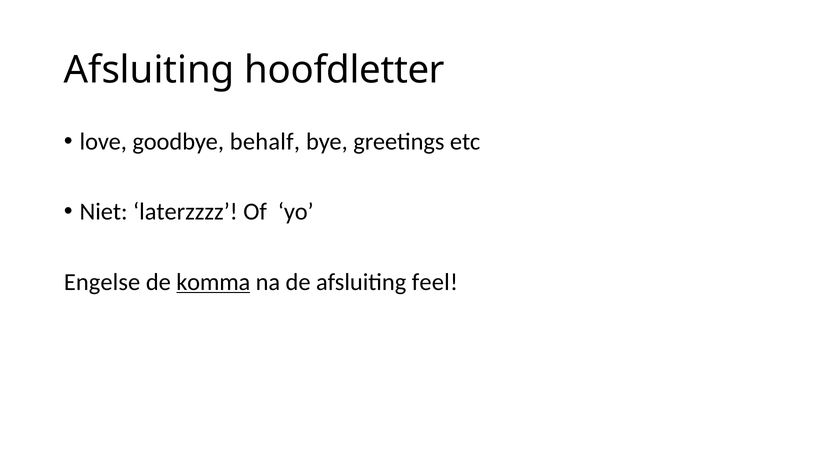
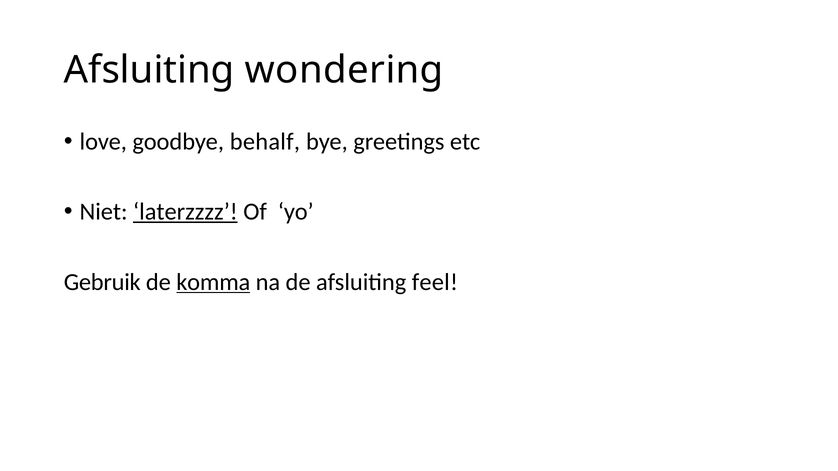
hoofdletter: hoofdletter -> wondering (344, 70)
laterzzzz underline: none -> present (185, 212)
Engelse: Engelse -> Gebruik (102, 282)
